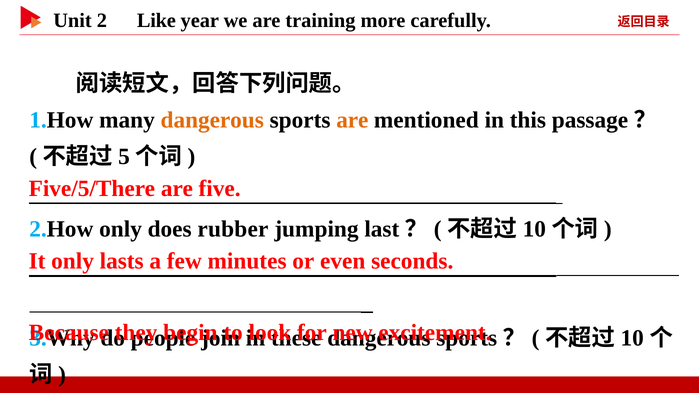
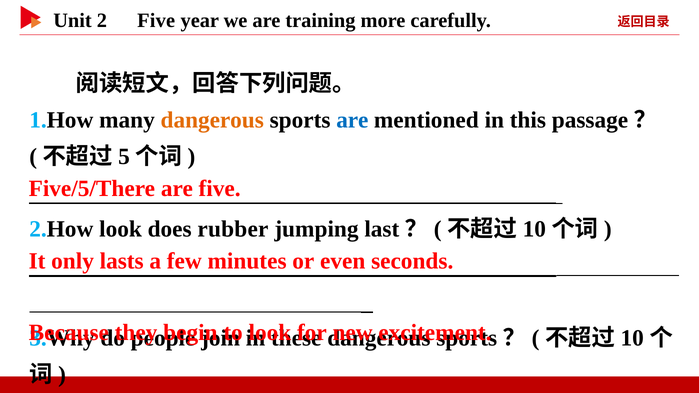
Like: Like -> Five (156, 21)
are colour: orange -> blue (352, 120)
2.How only: only -> look (121, 229)
